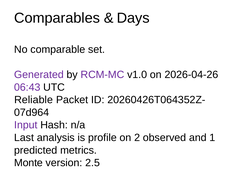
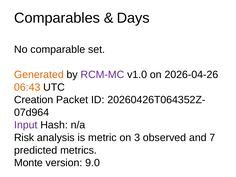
Generated colour: purple -> orange (39, 75)
06:43 colour: purple -> orange (27, 87)
Reliable: Reliable -> Creation (34, 100)
Last: Last -> Risk (24, 138)
profile: profile -> metric (102, 138)
2: 2 -> 3 (137, 138)
1: 1 -> 7 (212, 138)
2.5: 2.5 -> 9.0 (93, 163)
